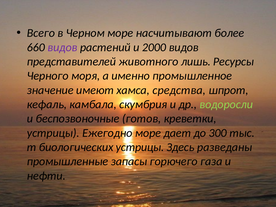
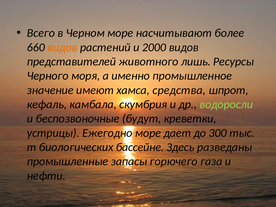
видов colour: purple -> orange (62, 47)
готов: готов -> будут (142, 119)
биологических устрицы: устрицы -> бассейне (140, 147)
